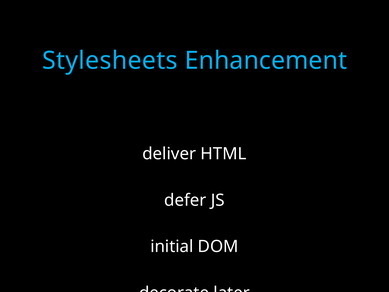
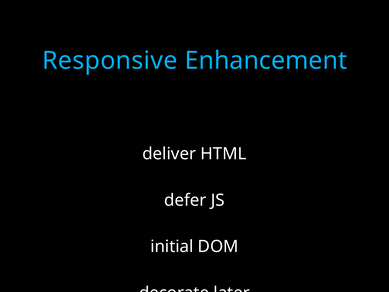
Stylesheets: Stylesheets -> Responsive (110, 61)
